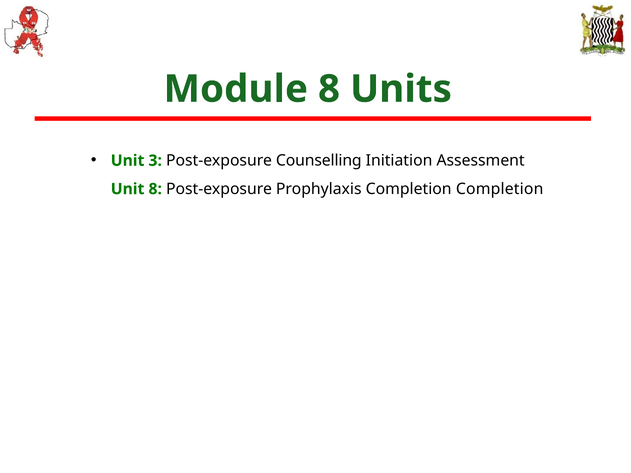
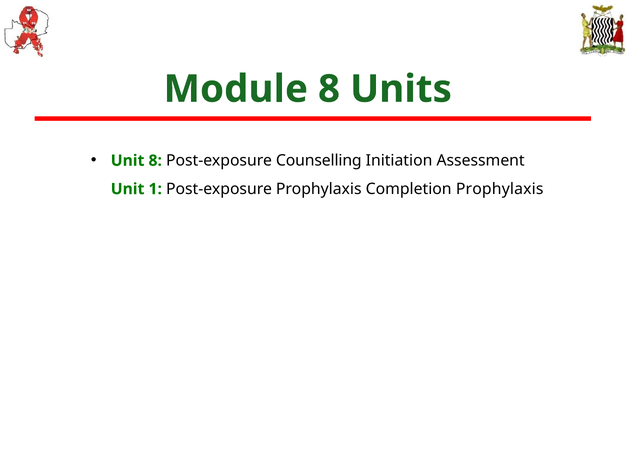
Unit 3: 3 -> 8 (155, 161)
Unit 8: 8 -> 1 (155, 189)
Completion Completion: Completion -> Prophylaxis (500, 189)
